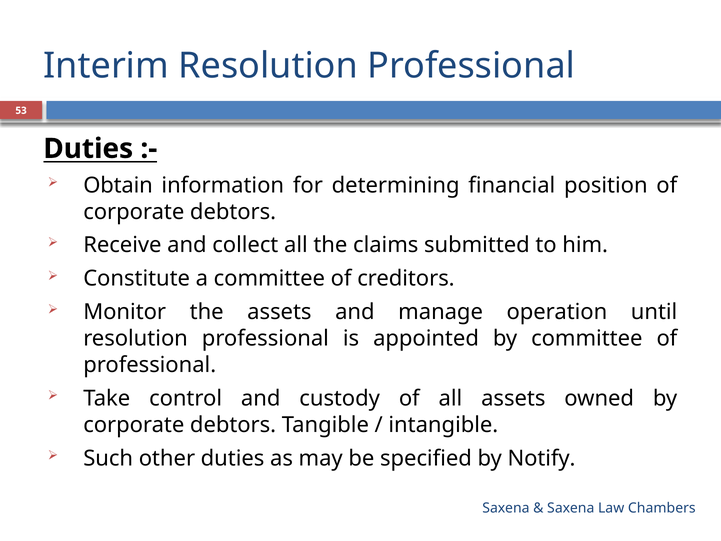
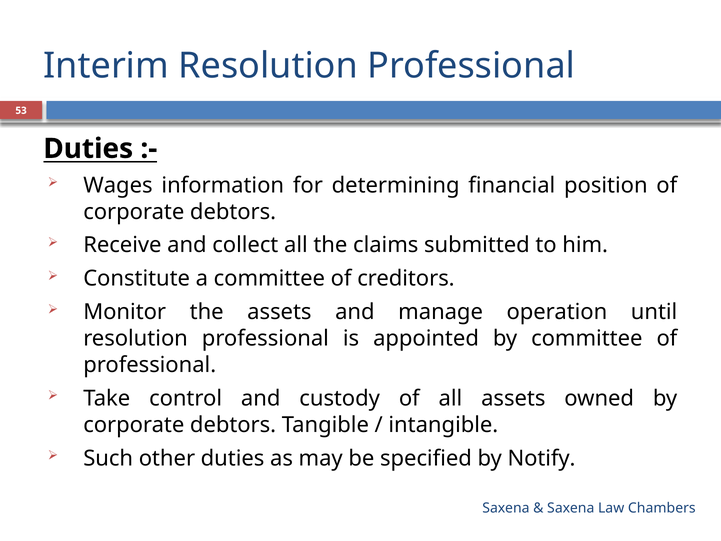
Obtain: Obtain -> Wages (118, 185)
